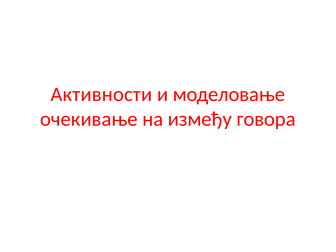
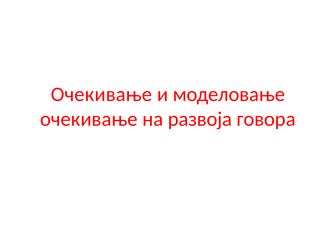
Активности: Активности -> Очекивање (101, 94)
између: између -> развоја (200, 119)
